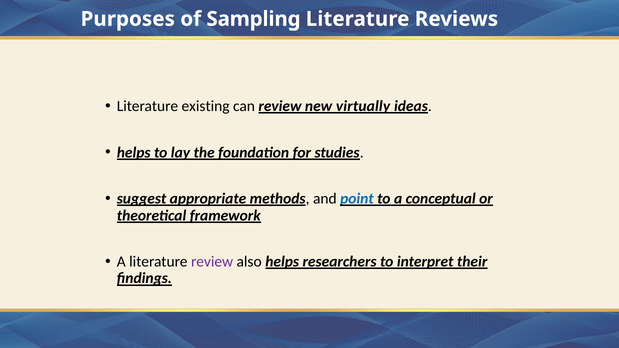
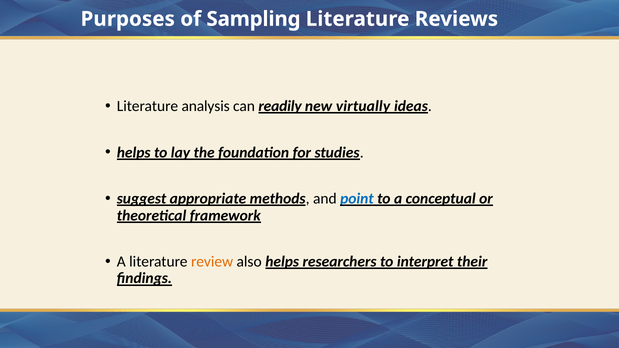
existing: existing -> analysis (206, 106)
can review: review -> readily (280, 106)
review colour: purple -> orange (212, 262)
